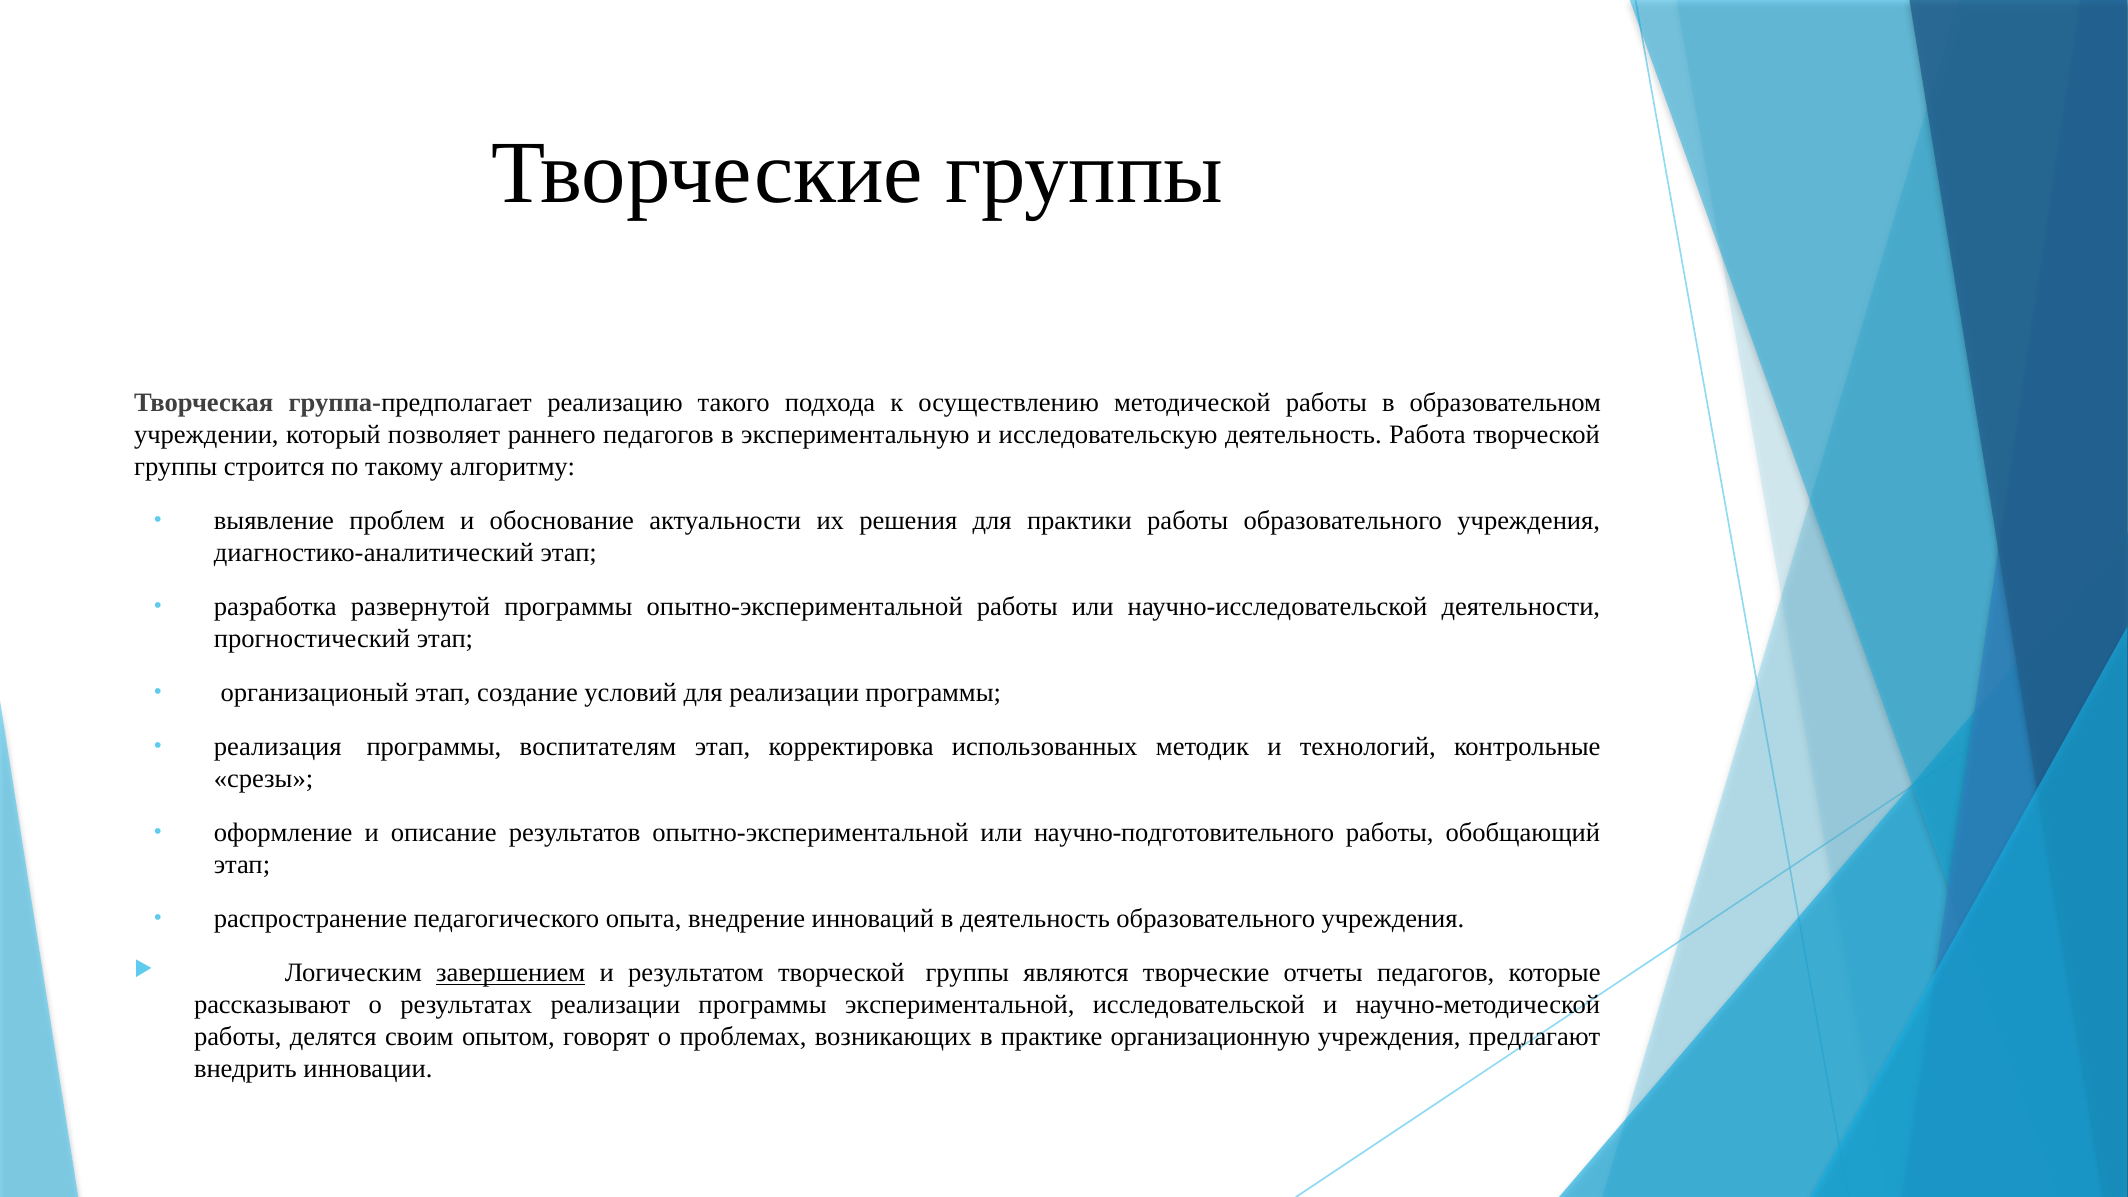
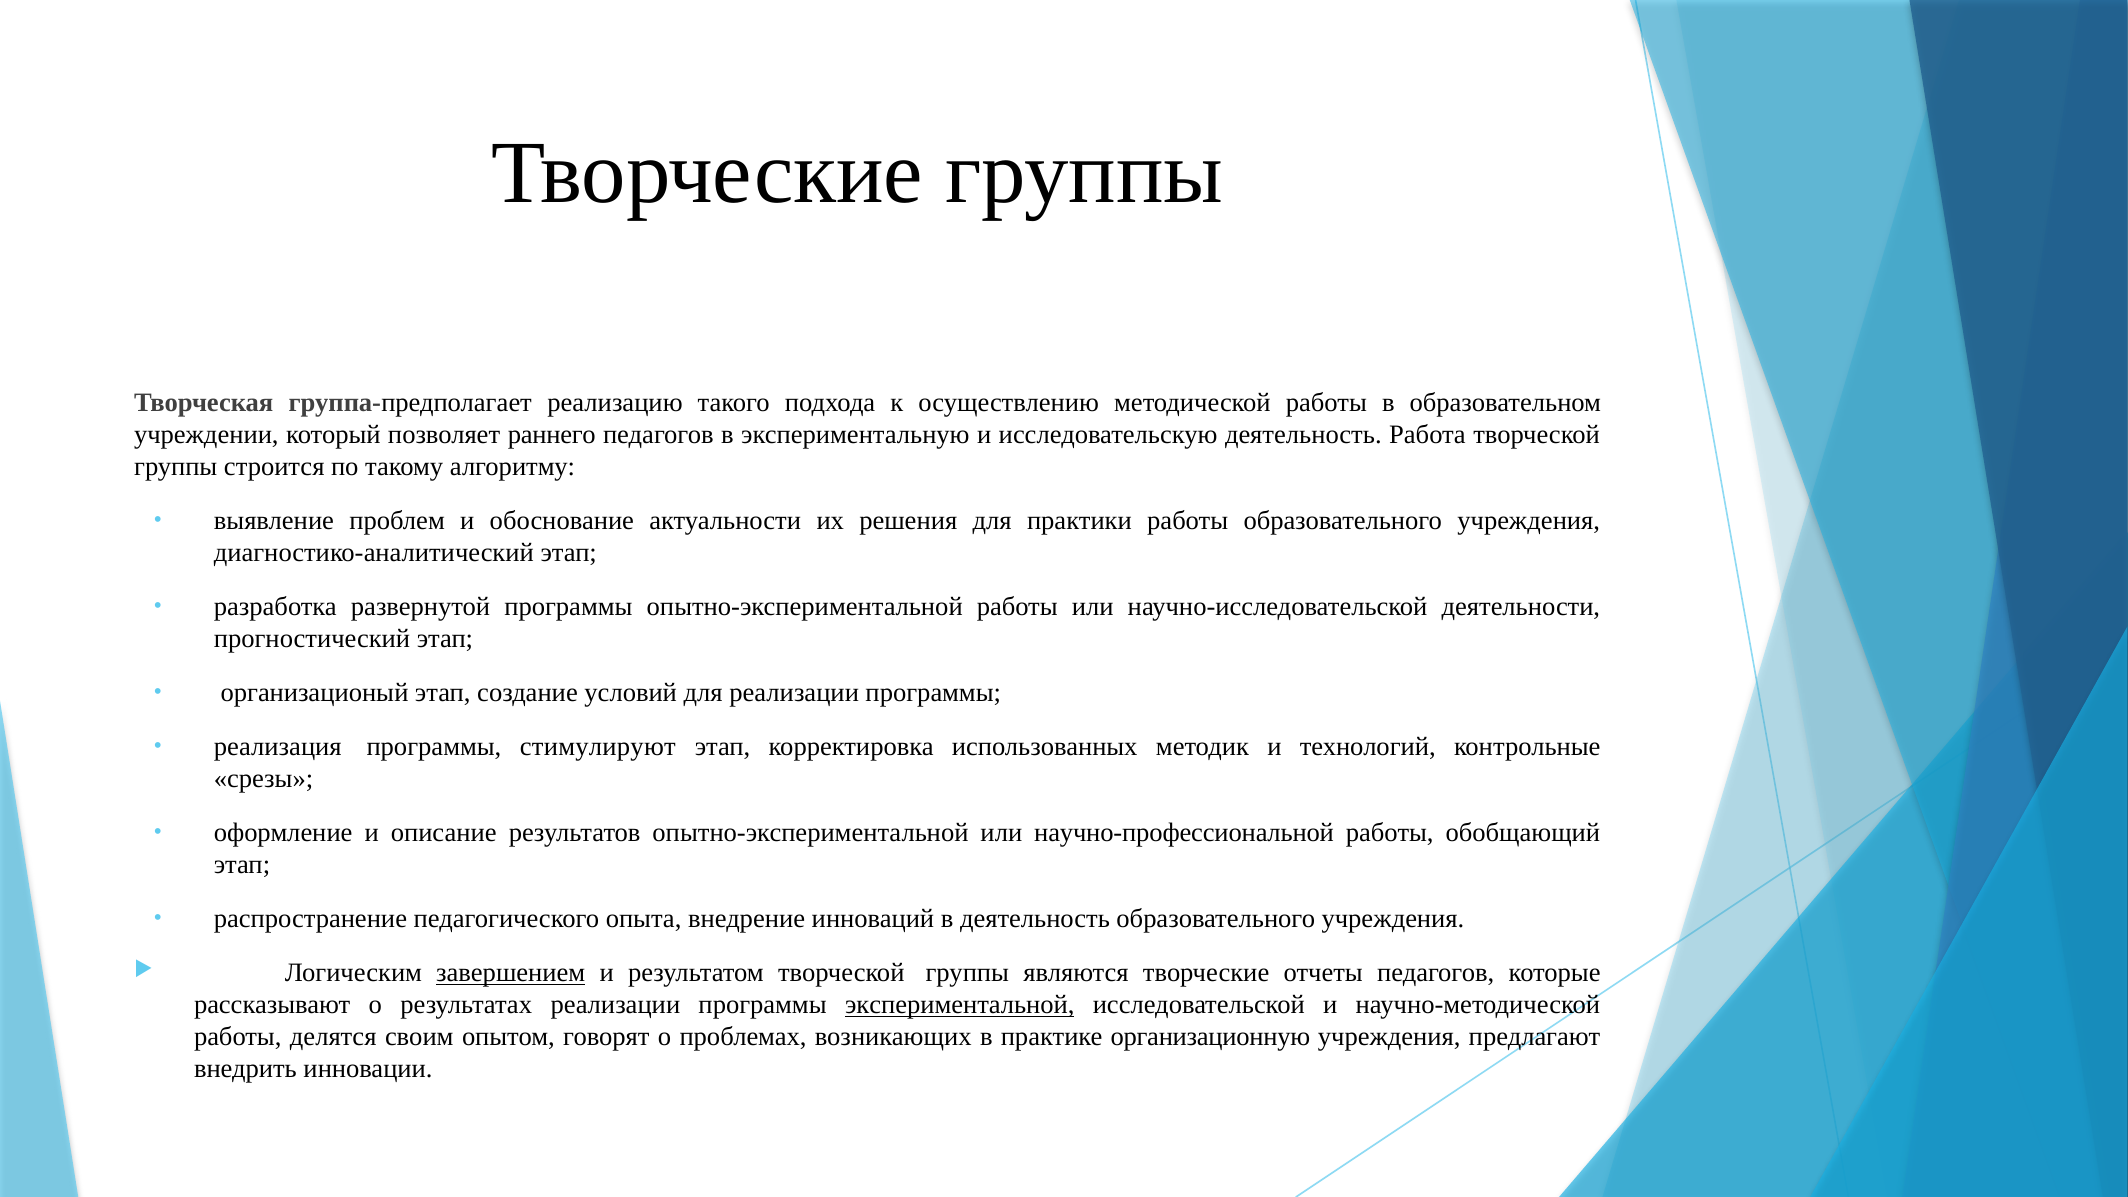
воспитателям: воспитателям -> стимулируют (598, 747)
научно-подготовительного: научно-подготовительного -> научно-профессиональной (1184, 833)
экспериментальной underline: none -> present (960, 1005)
